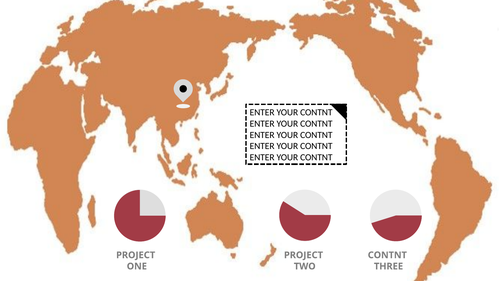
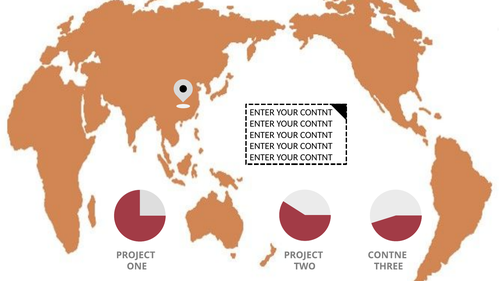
CONTNT: CONTNT -> CONTNE (387, 255)
